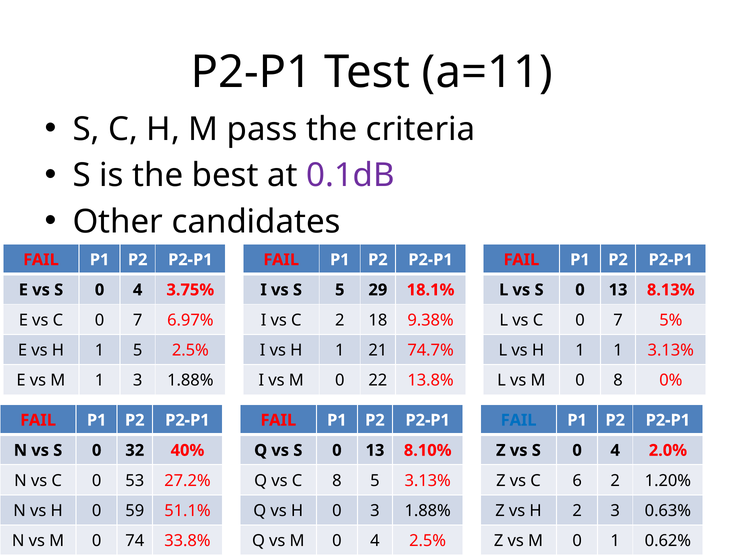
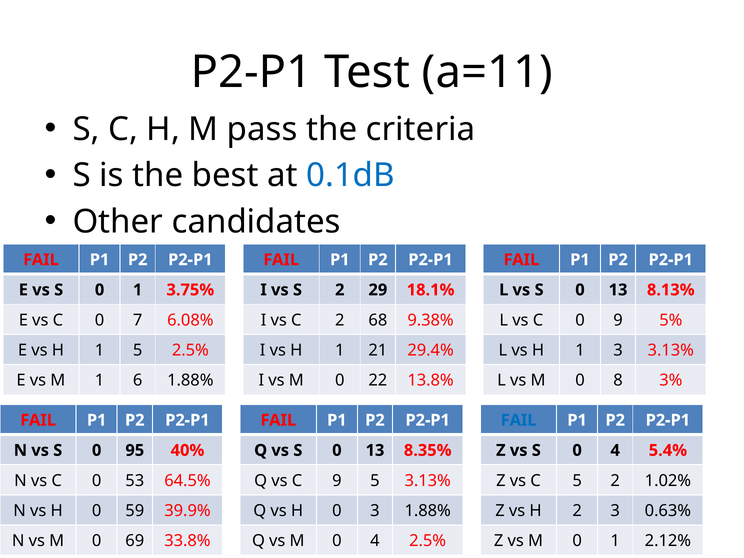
0.1dB colour: purple -> blue (351, 175)
4: 4 -> 1 (138, 290)
S 5: 5 -> 2 (340, 290)
6.97%: 6.97% -> 6.08% (190, 320)
18: 18 -> 68 (378, 320)
7: 7 -> 9 (618, 320)
74.7%: 74.7% -> 29.4% (431, 350)
1 1: 1 -> 3 (618, 350)
1 3: 3 -> 6 (138, 380)
0%: 0% -> 3% (671, 380)
32: 32 -> 95 (135, 450)
8.10%: 8.10% -> 8.35% (428, 450)
2.0%: 2.0% -> 5.4% (668, 450)
27.2%: 27.2% -> 64.5% (187, 481)
C 8: 8 -> 9 (337, 481)
C 6: 6 -> 5 (577, 481)
1.20%: 1.20% -> 1.02% (668, 481)
51.1%: 51.1% -> 39.9% (187, 511)
74: 74 -> 69 (135, 541)
0.62%: 0.62% -> 2.12% (668, 541)
